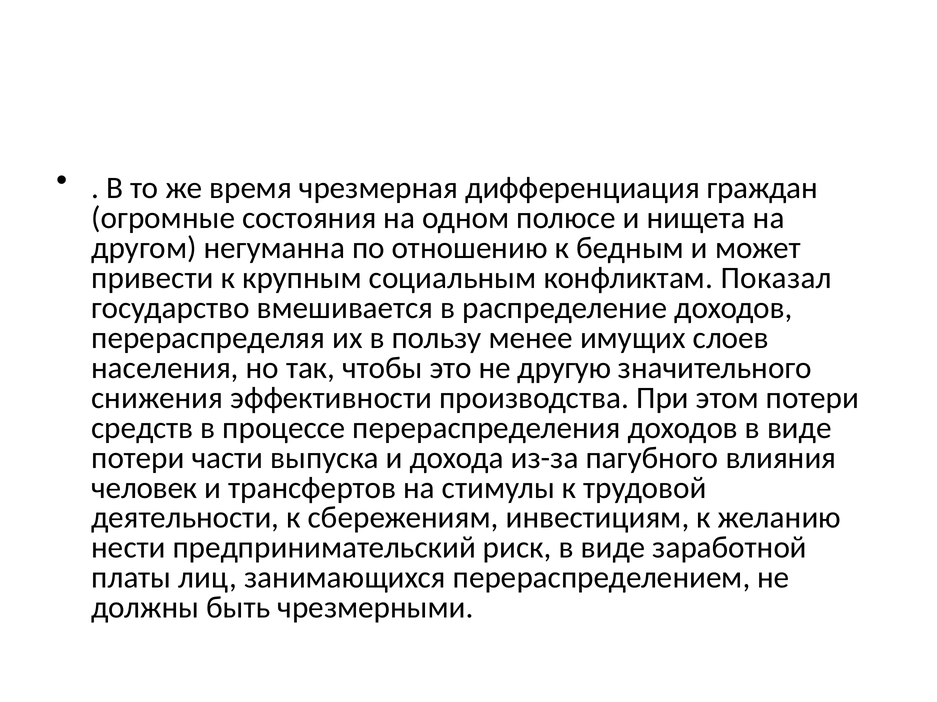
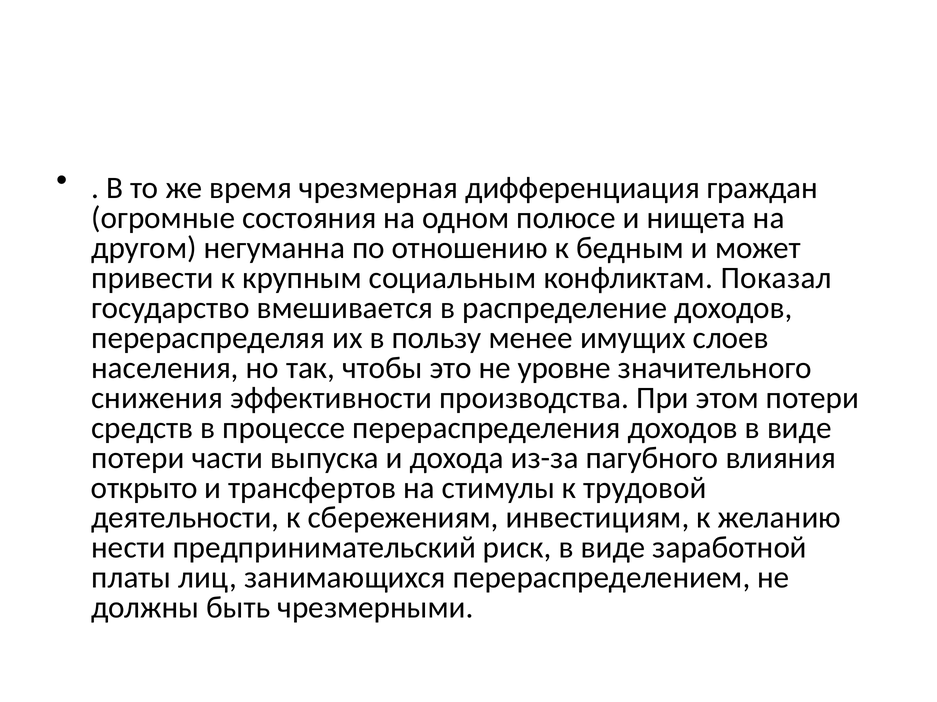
другую: другую -> уровне (564, 368)
человек: человек -> открыто (144, 488)
